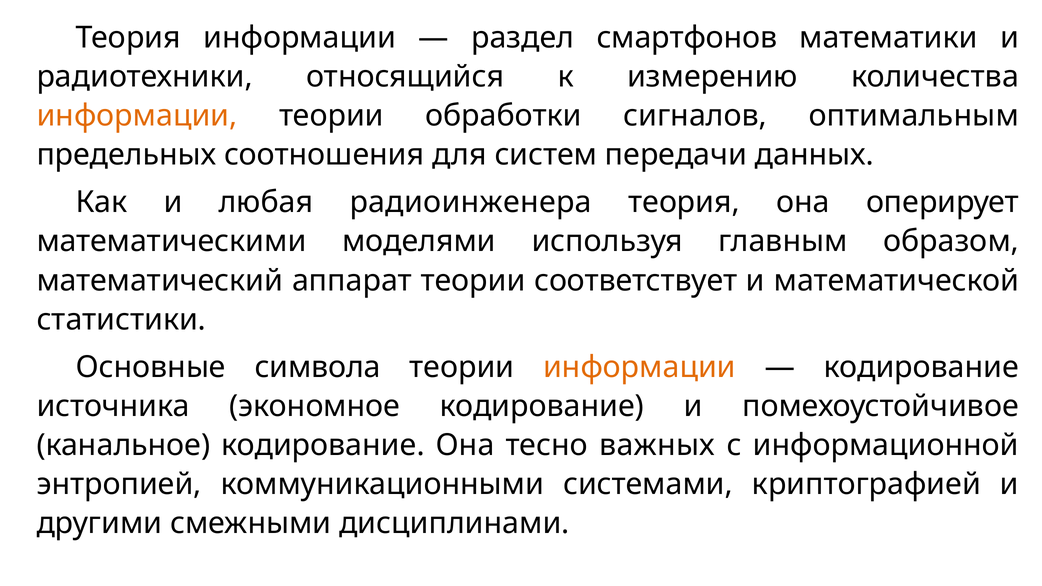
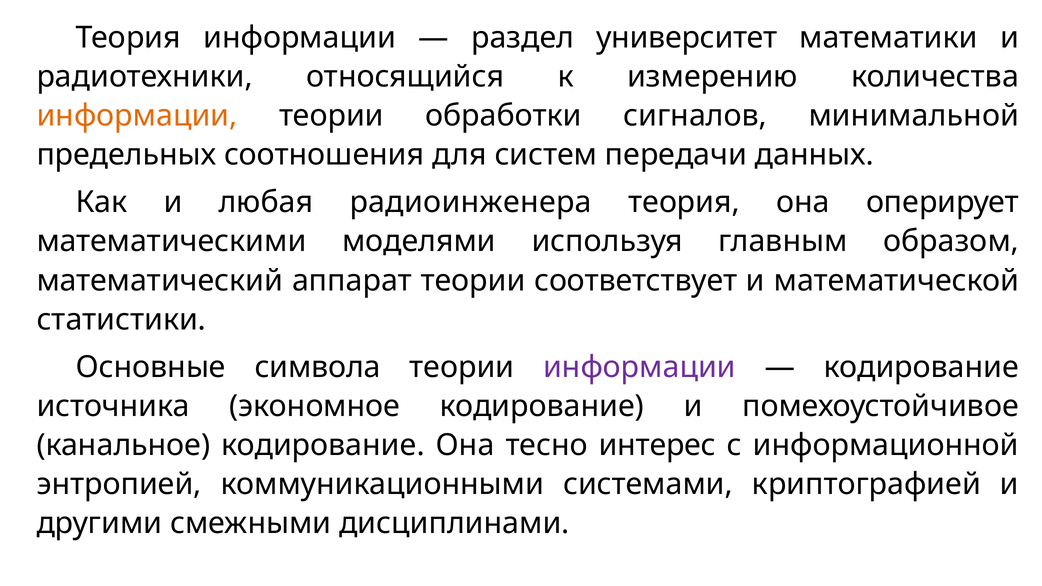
смартфонов: смартфонов -> университет (687, 38)
оптимальным: оптимальным -> минимальной (914, 116)
информации colour: orange -> purple (639, 367)
важных: важных -> интерес (657, 445)
